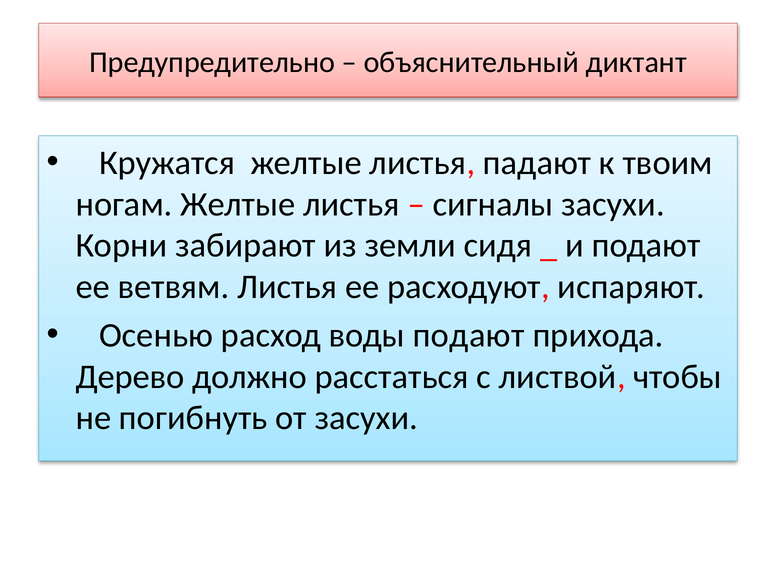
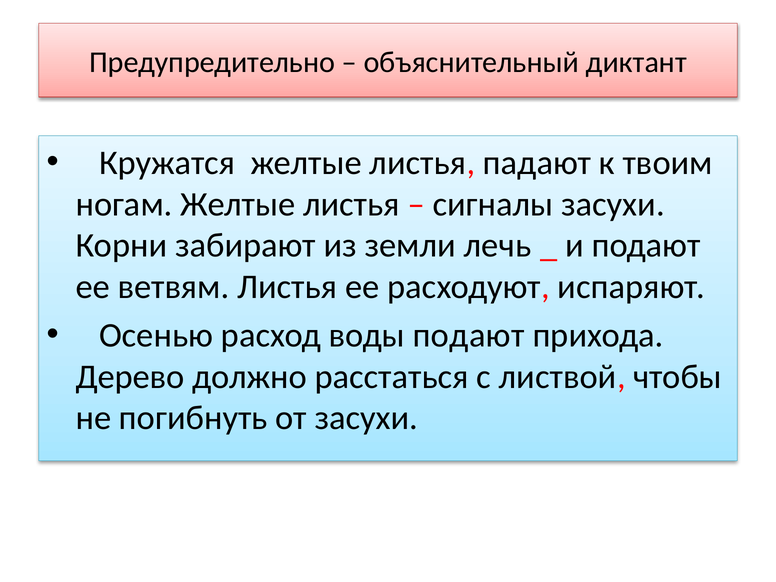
сидя: сидя -> лечь (498, 246)
